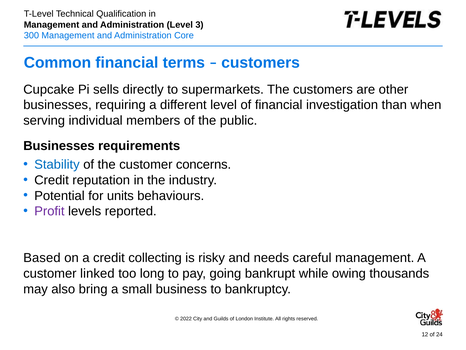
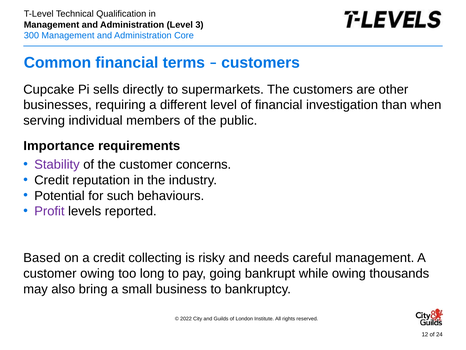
Businesses: Businesses -> Importance (59, 146)
Stability colour: blue -> purple (57, 164)
units: units -> such (120, 196)
customer linked: linked -> owing (97, 273)
